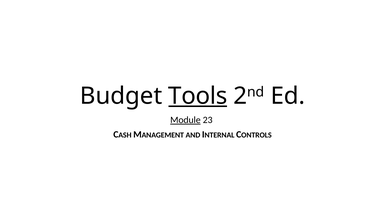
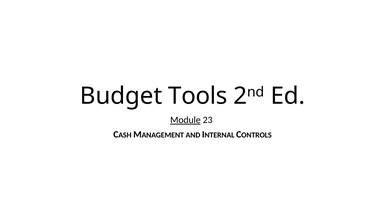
Tools underline: present -> none (198, 96)
